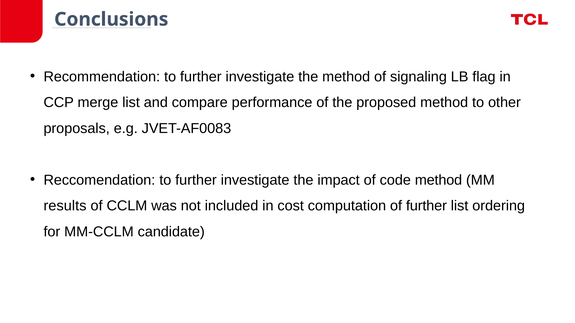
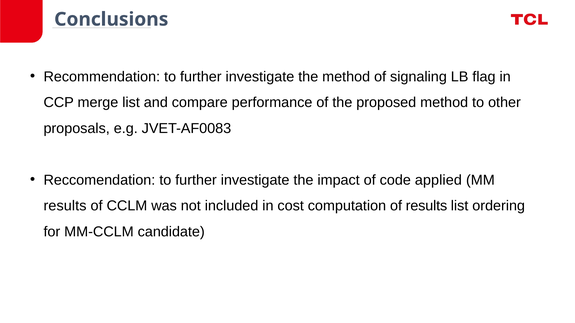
code method: method -> applied (438, 180)
of further: further -> results (426, 206)
